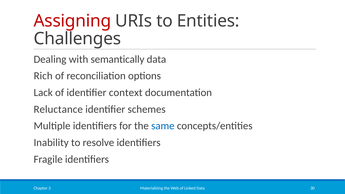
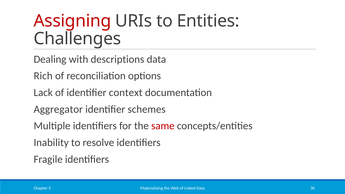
semantically: semantically -> descriptions (117, 59)
Reluctance: Reluctance -> Aggregator (58, 109)
same colour: blue -> red (163, 126)
